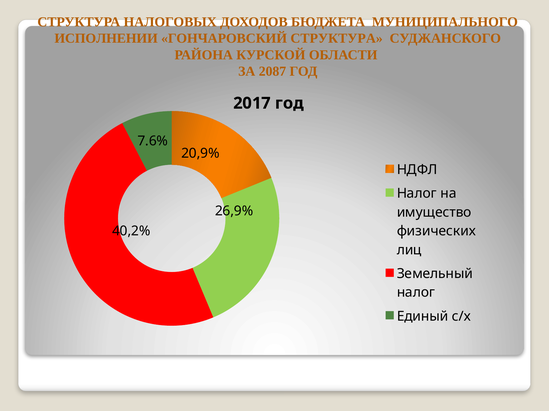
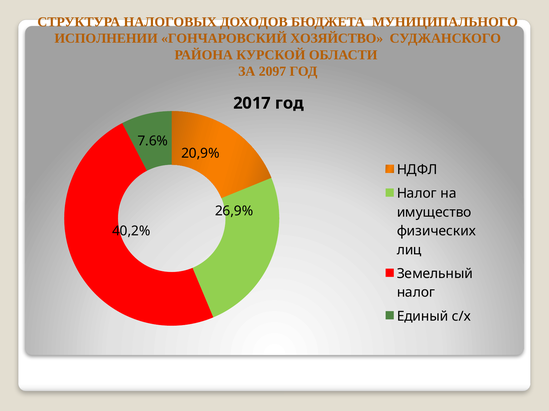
ГОНЧАРОВСКИЙ СТРУКТУРА: СТРУКТУРА -> ХОЗЯЙСТВО (337, 39)
2087: 2087 -> 2097 (272, 71)
